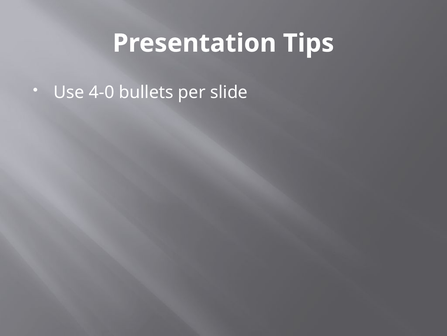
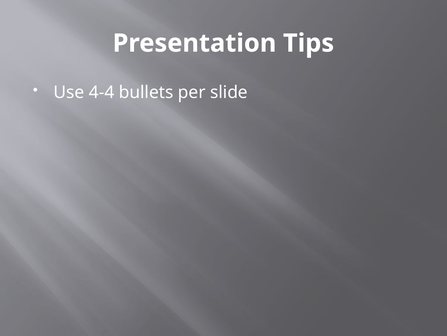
4-0: 4-0 -> 4-4 (102, 92)
